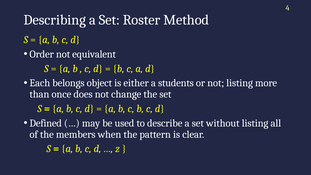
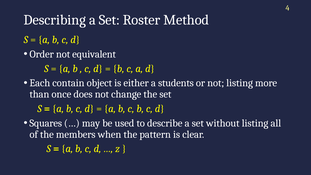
belongs: belongs -> contain (68, 83)
Defined: Defined -> Squares (46, 123)
